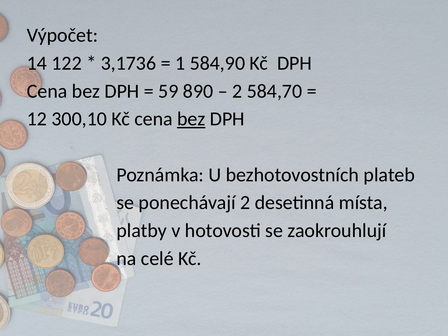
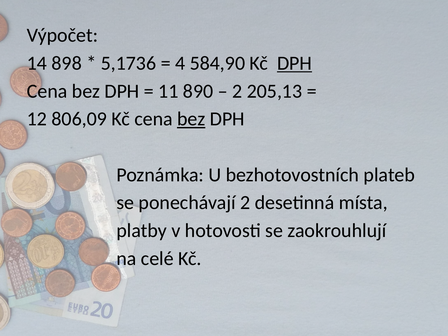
122: 122 -> 898 (67, 63)
3,1736: 3,1736 -> 5,1736 (128, 63)
1: 1 -> 4 (180, 63)
DPH underline: none -> present (294, 63)
59: 59 -> 11 (168, 91)
584,70: 584,70 -> 205,13 (274, 91)
300,10: 300,10 -> 806,09 (79, 119)
